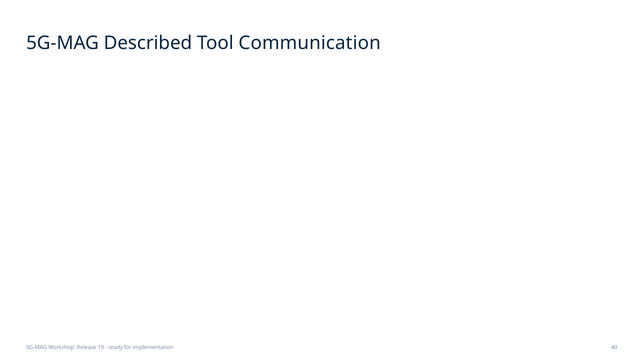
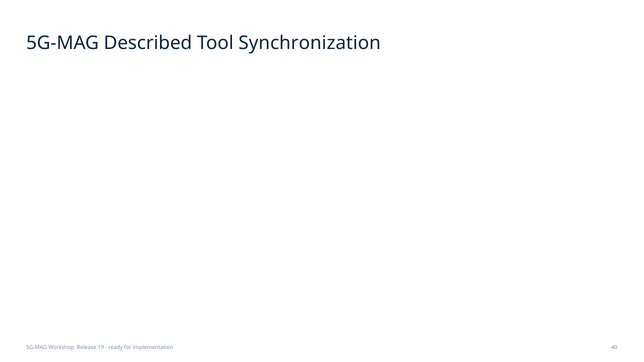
Communication: Communication -> Synchronization (310, 43)
